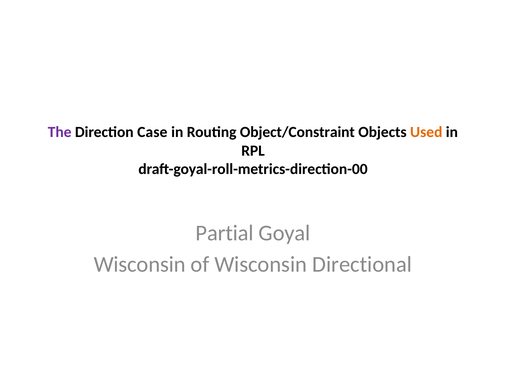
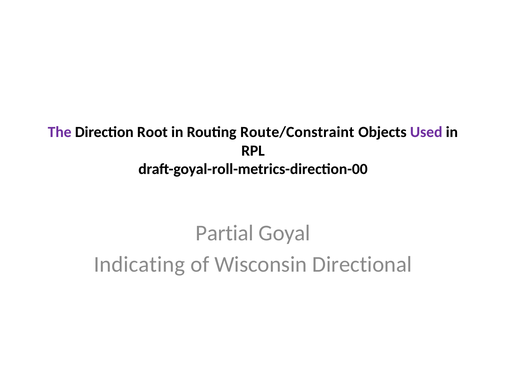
Case: Case -> Root (152, 132)
Object/Constraint: Object/Constraint -> Route/Constraint (297, 132)
Used colour: orange -> purple (426, 132)
Wisconsin: Wisconsin -> Indicating (139, 264)
